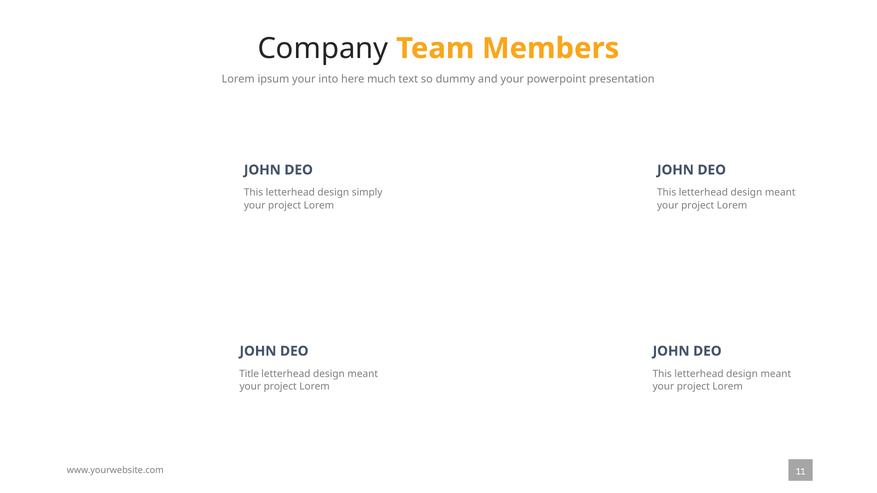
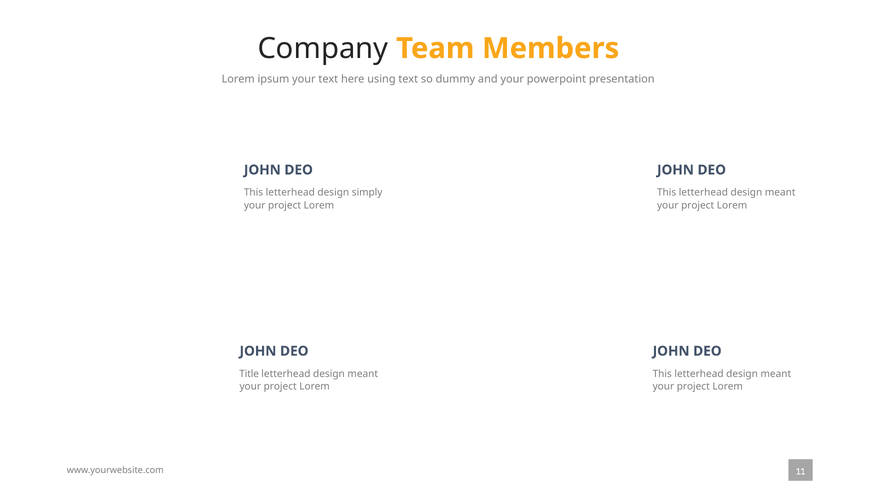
your into: into -> text (328, 79)
much: much -> using (381, 79)
